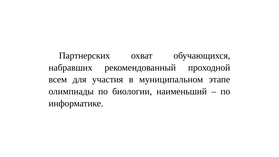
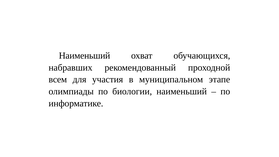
Партнерских: Партнерских -> Наименьший (85, 56)
